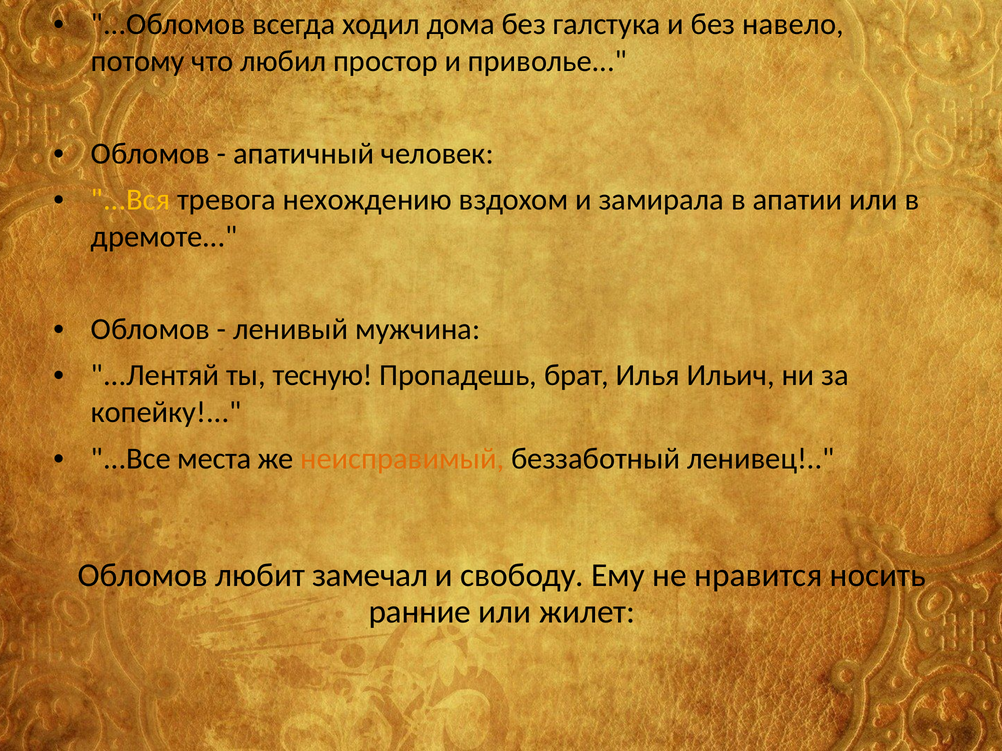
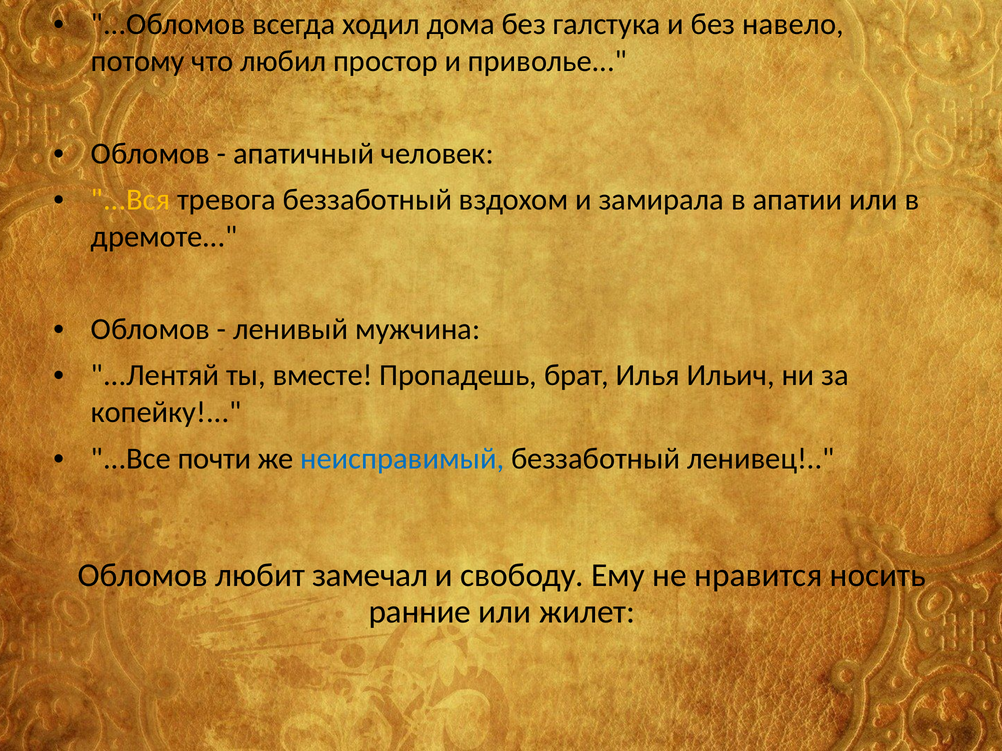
тревога нехождению: нехождению -> беззаботный (367, 200)
тесную: тесную -> вместе (323, 375)
места: места -> почти (214, 459)
неисправимый colour: orange -> blue (402, 459)
